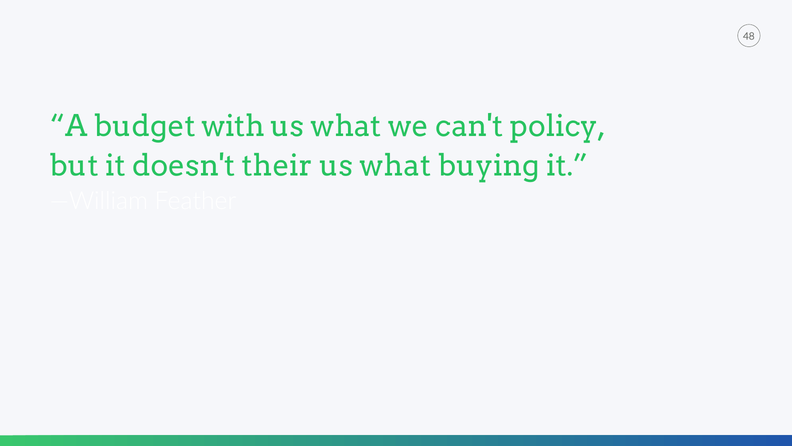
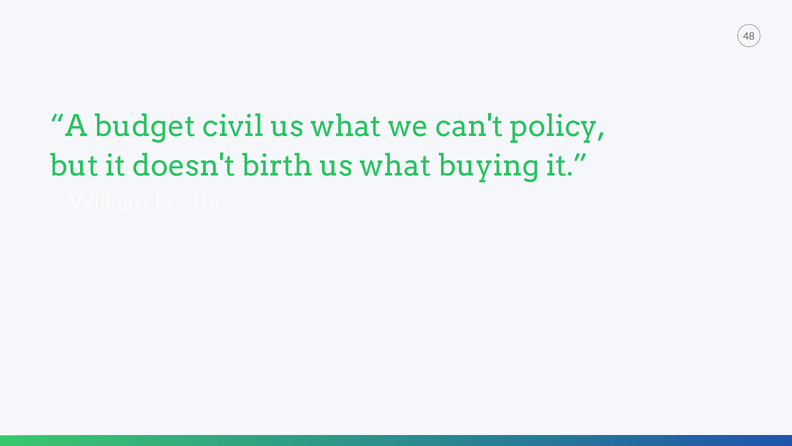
with: with -> civil (233, 126)
their: their -> birth (278, 166)
